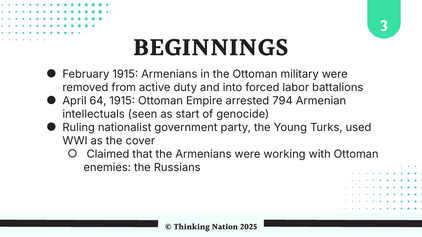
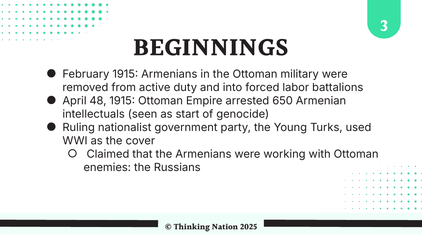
64: 64 -> 48 (98, 101)
794: 794 -> 650 (283, 101)
